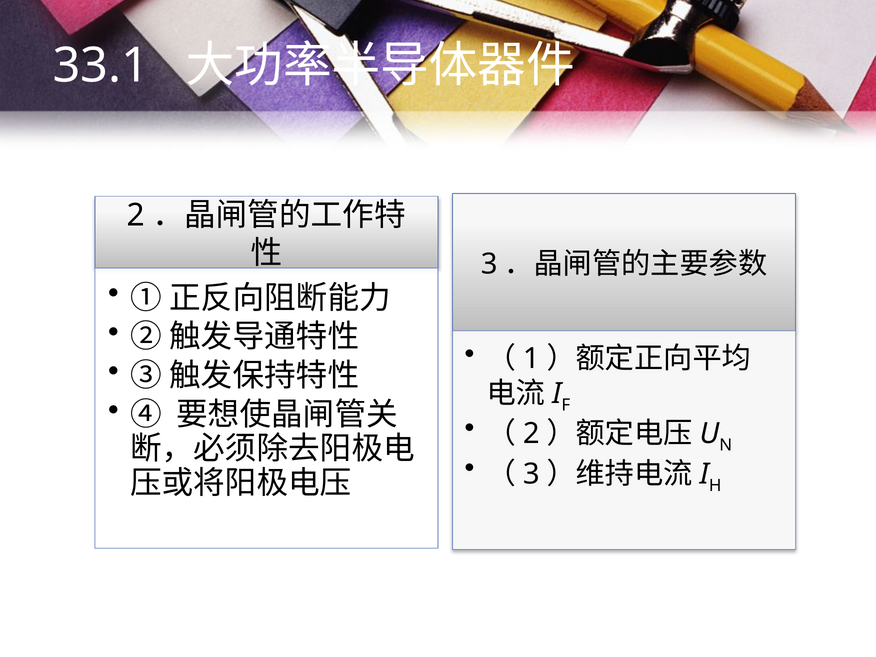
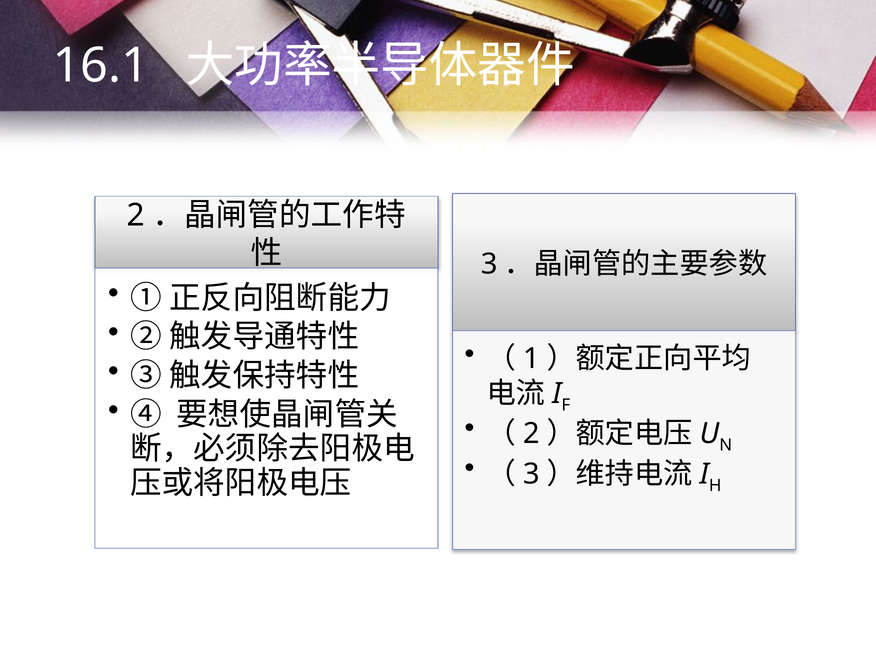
33.1: 33.1 -> 16.1 (101, 65)
